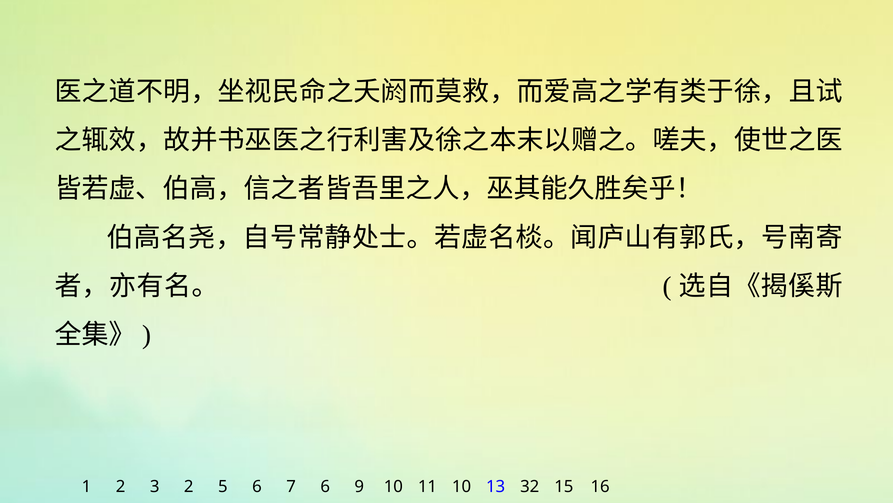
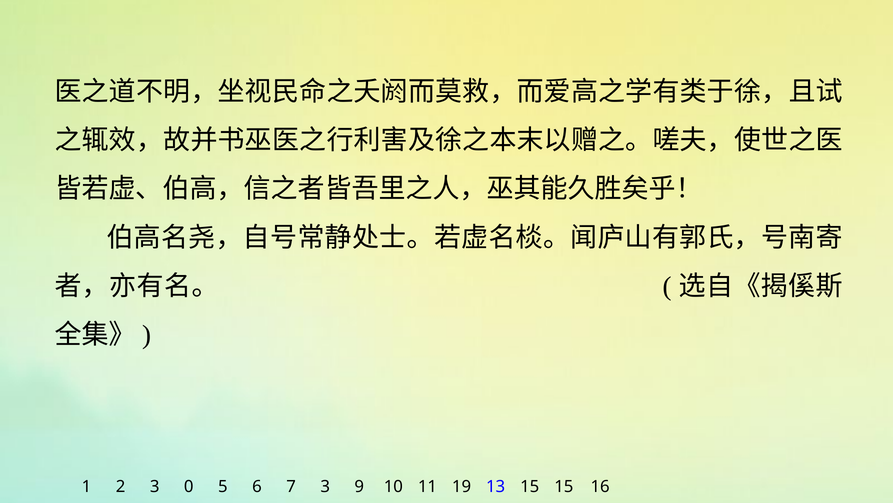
3 2: 2 -> 0 (189, 486)
7 6: 6 -> 3 (325, 486)
11 10: 10 -> 19 (462, 486)
13 32: 32 -> 15 (530, 486)
